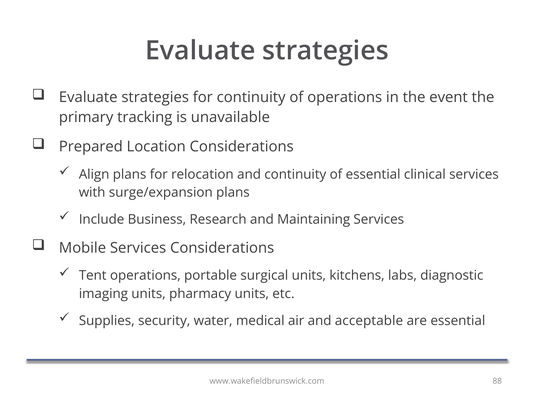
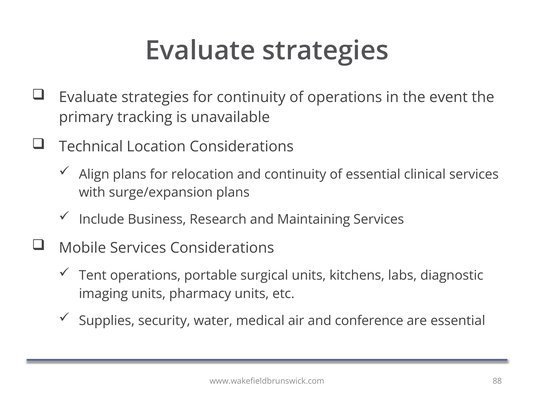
Prepared: Prepared -> Technical (91, 147)
acceptable: acceptable -> conference (369, 321)
